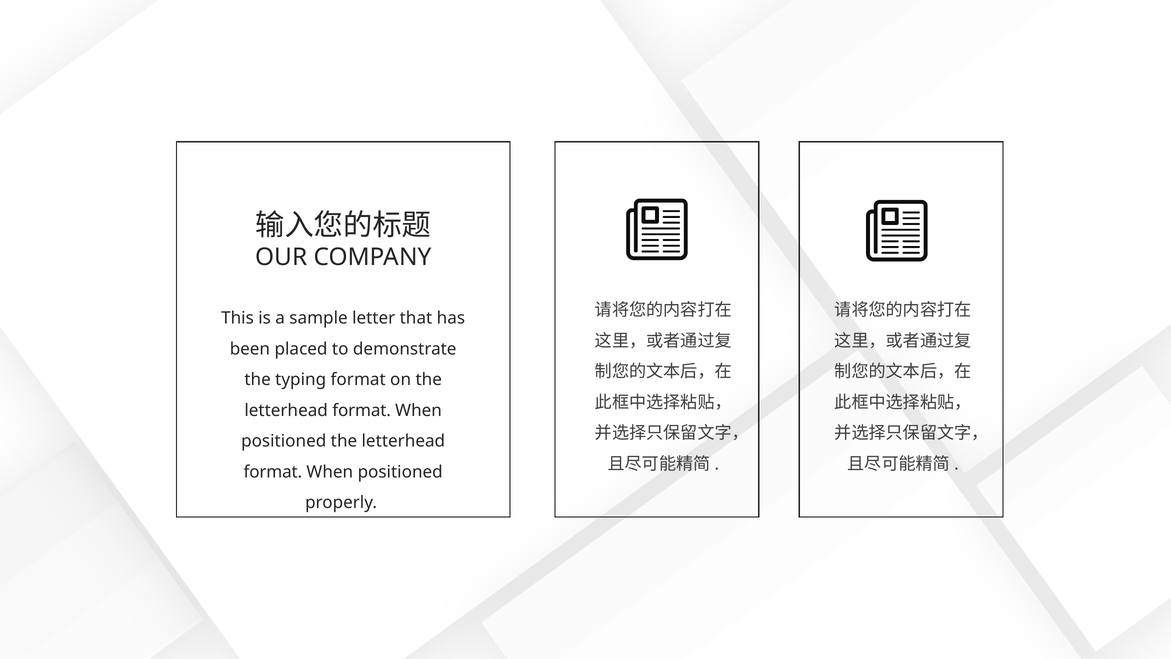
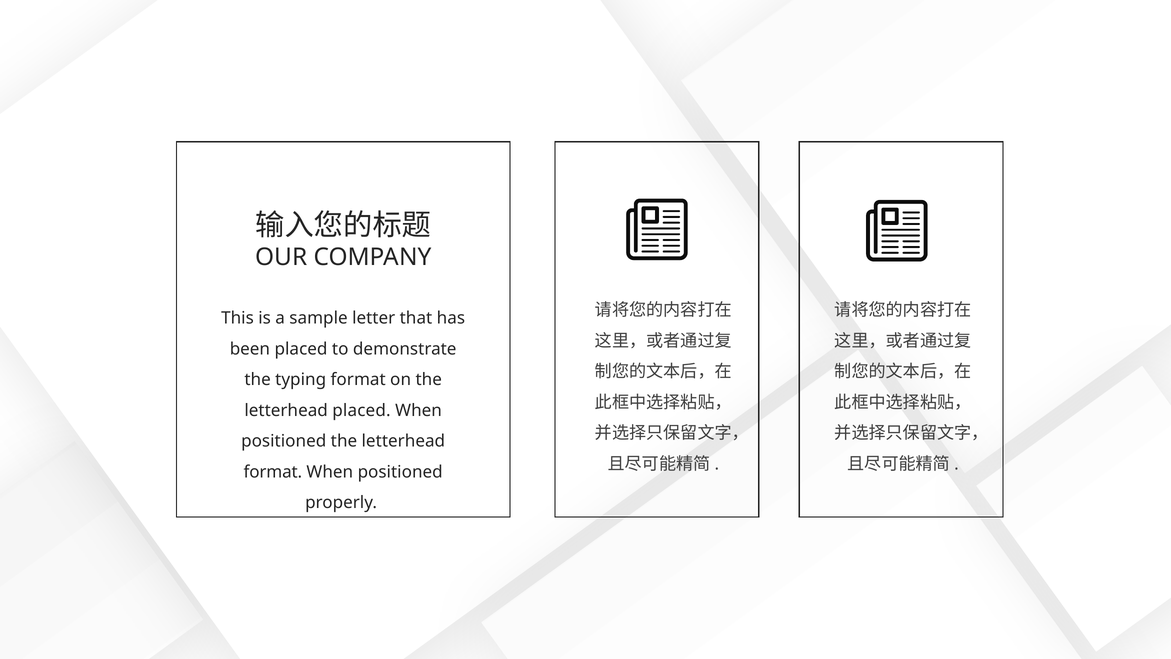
format: format -> placed (361, 410)
